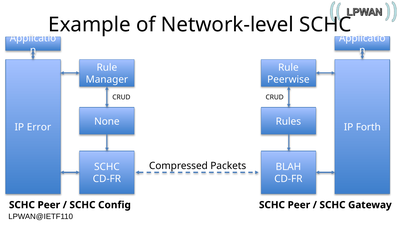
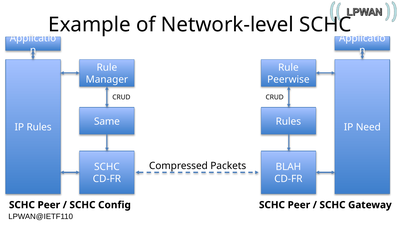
None: None -> Same (107, 122)
IP Error: Error -> Rules (39, 127)
Forth: Forth -> Need (368, 127)
